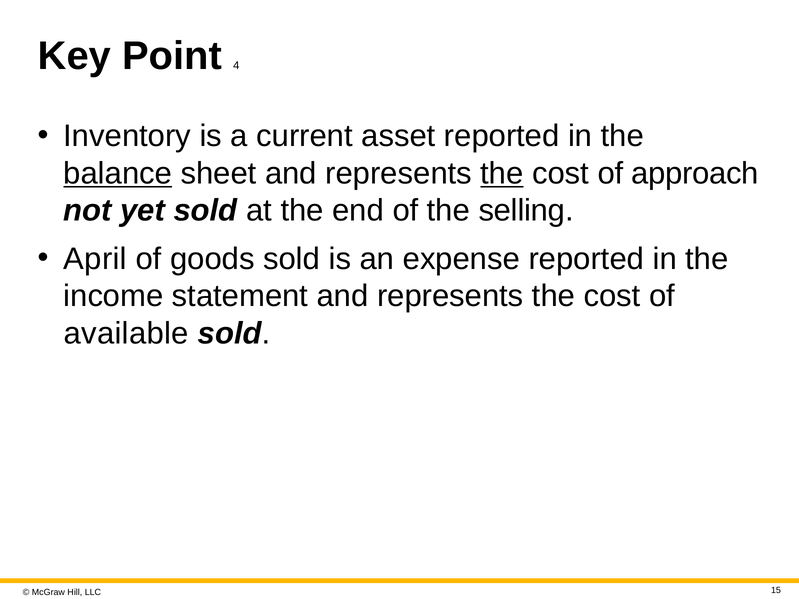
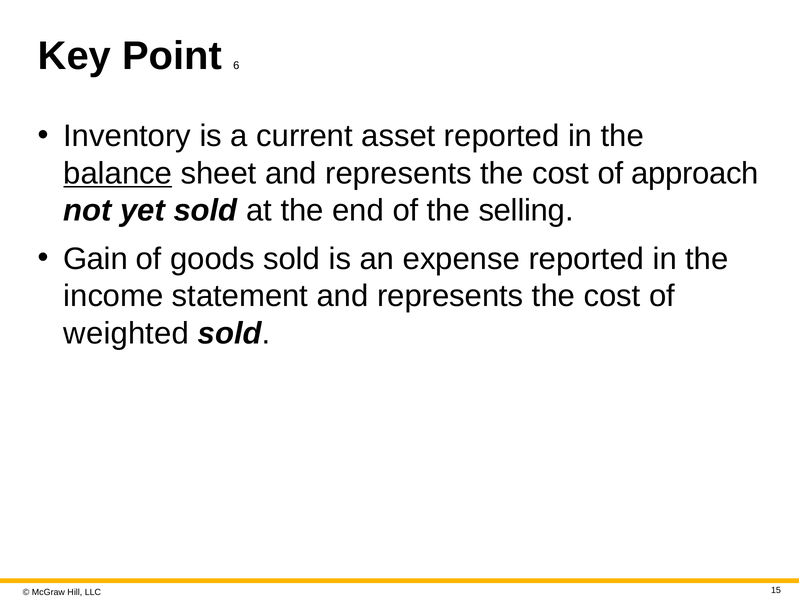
4: 4 -> 6 (236, 66)
the underline: present -> none (502, 174)
April: April -> Gain (95, 259)
available: available -> weighted (126, 333)
